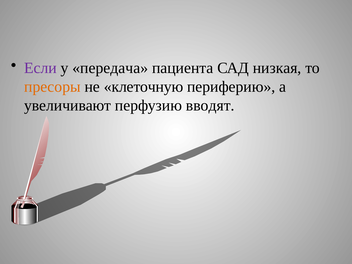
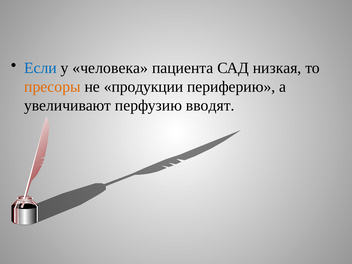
Если colour: purple -> blue (40, 68)
передача: передача -> человека (110, 68)
клеточную: клеточную -> продукции (144, 87)
